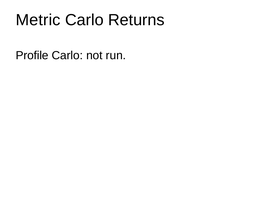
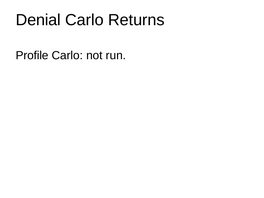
Metric: Metric -> Denial (38, 20)
